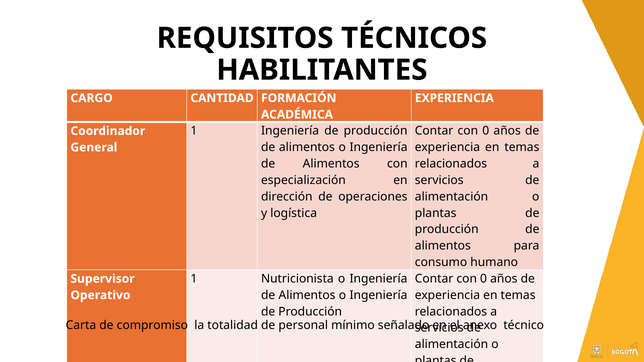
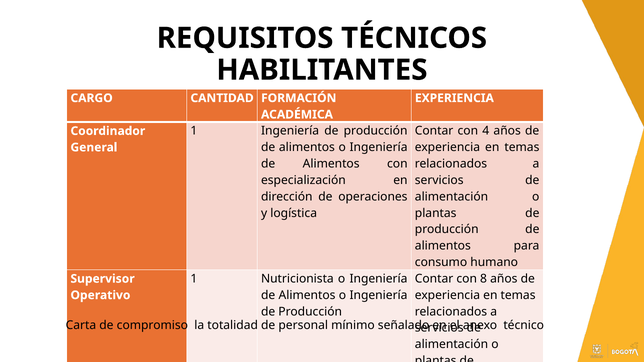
0: 0 -> 4 (486, 131)
0: 0 -> 8 (484, 279)
